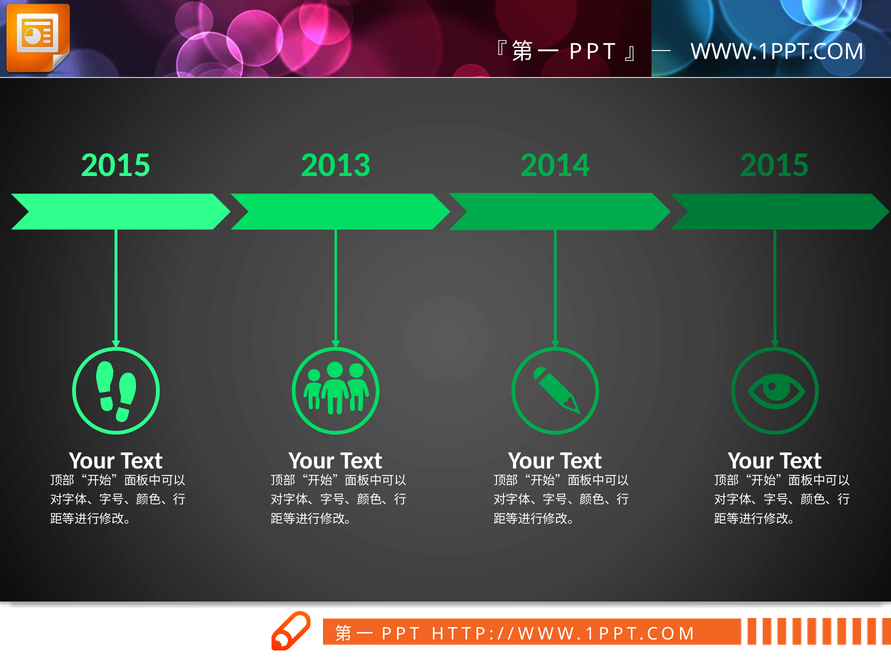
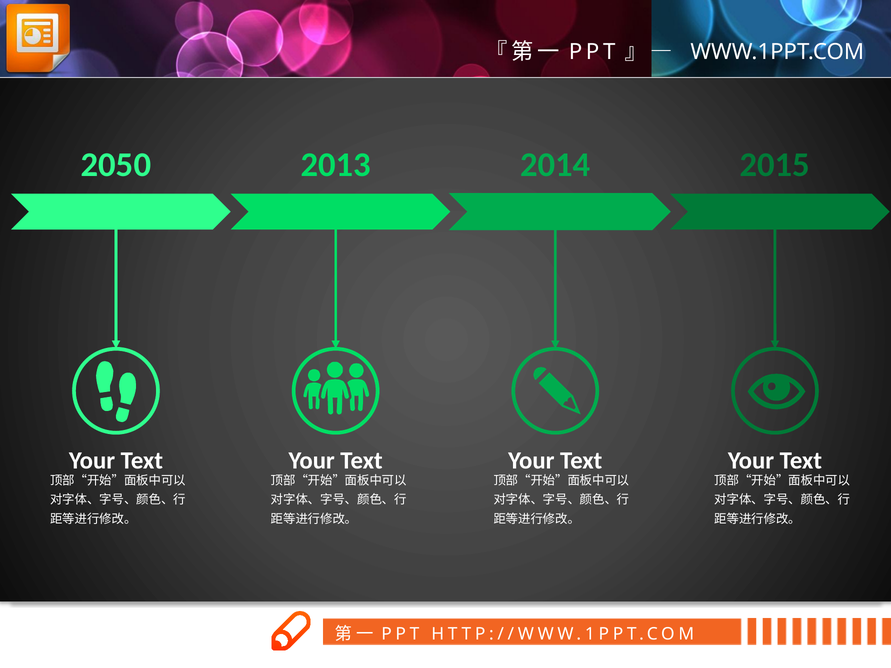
2015: 2015 -> 2050 (116, 165)
